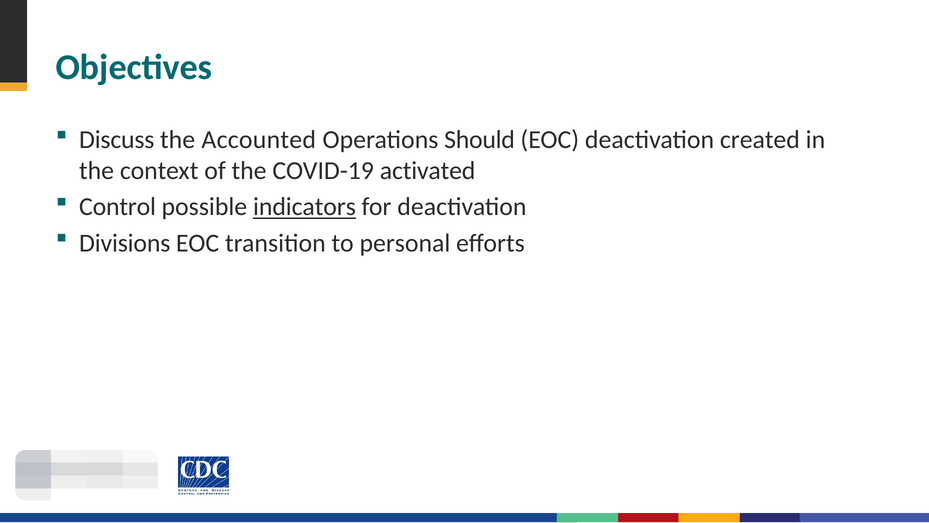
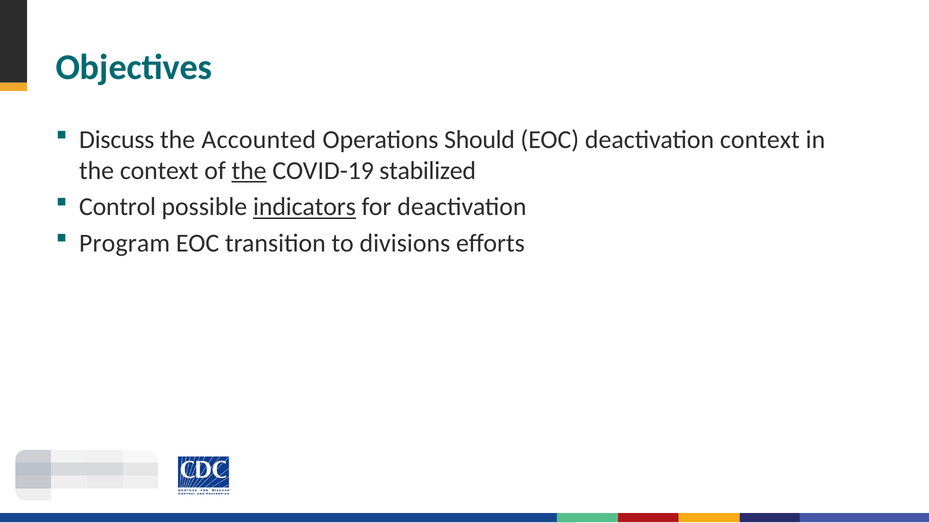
deactivation created: created -> context (760, 140)
the underline: none -> present (249, 171)
activated: activated -> stabilized (428, 171)
Divisions: Divisions -> Program (125, 243)
personal: personal -> divisions (405, 243)
